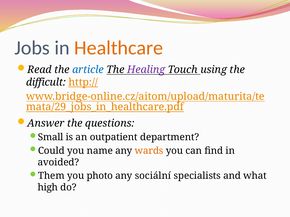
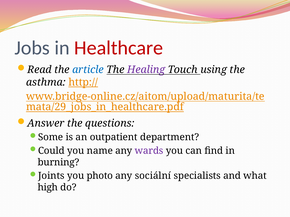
Healthcare colour: orange -> red (119, 48)
difficult: difficult -> asthma (46, 82)
Small: Small -> Some (51, 138)
wards colour: orange -> purple (149, 151)
avoided: avoided -> burning (58, 163)
Them: Them -> Joints (51, 176)
